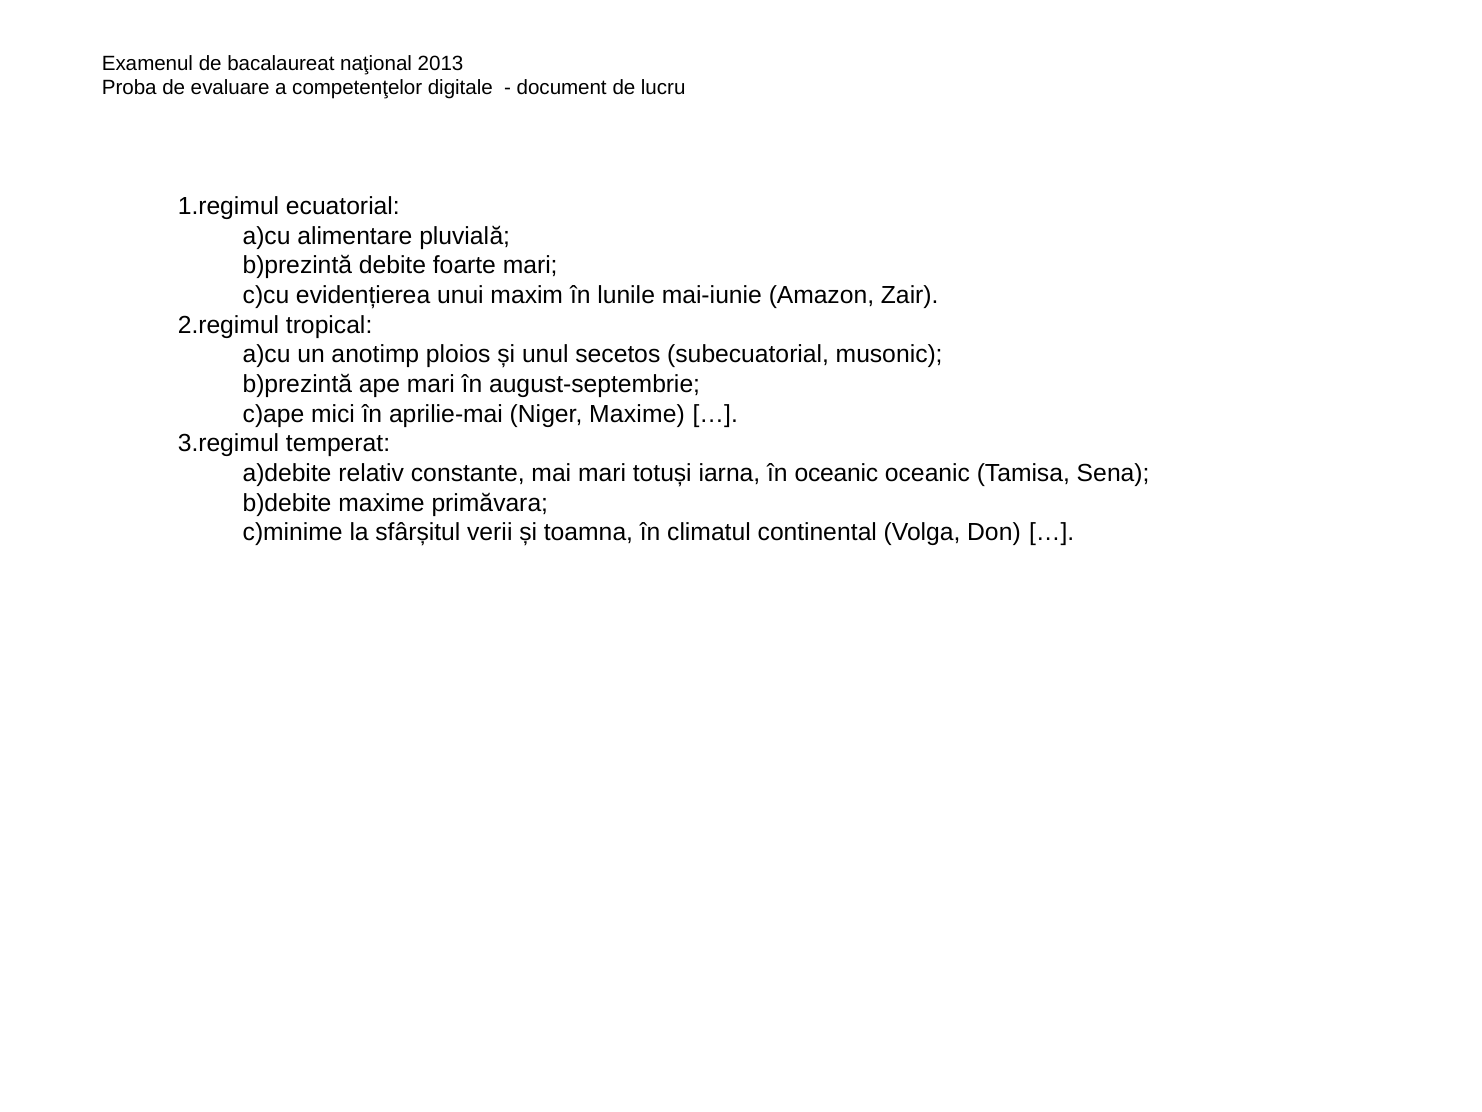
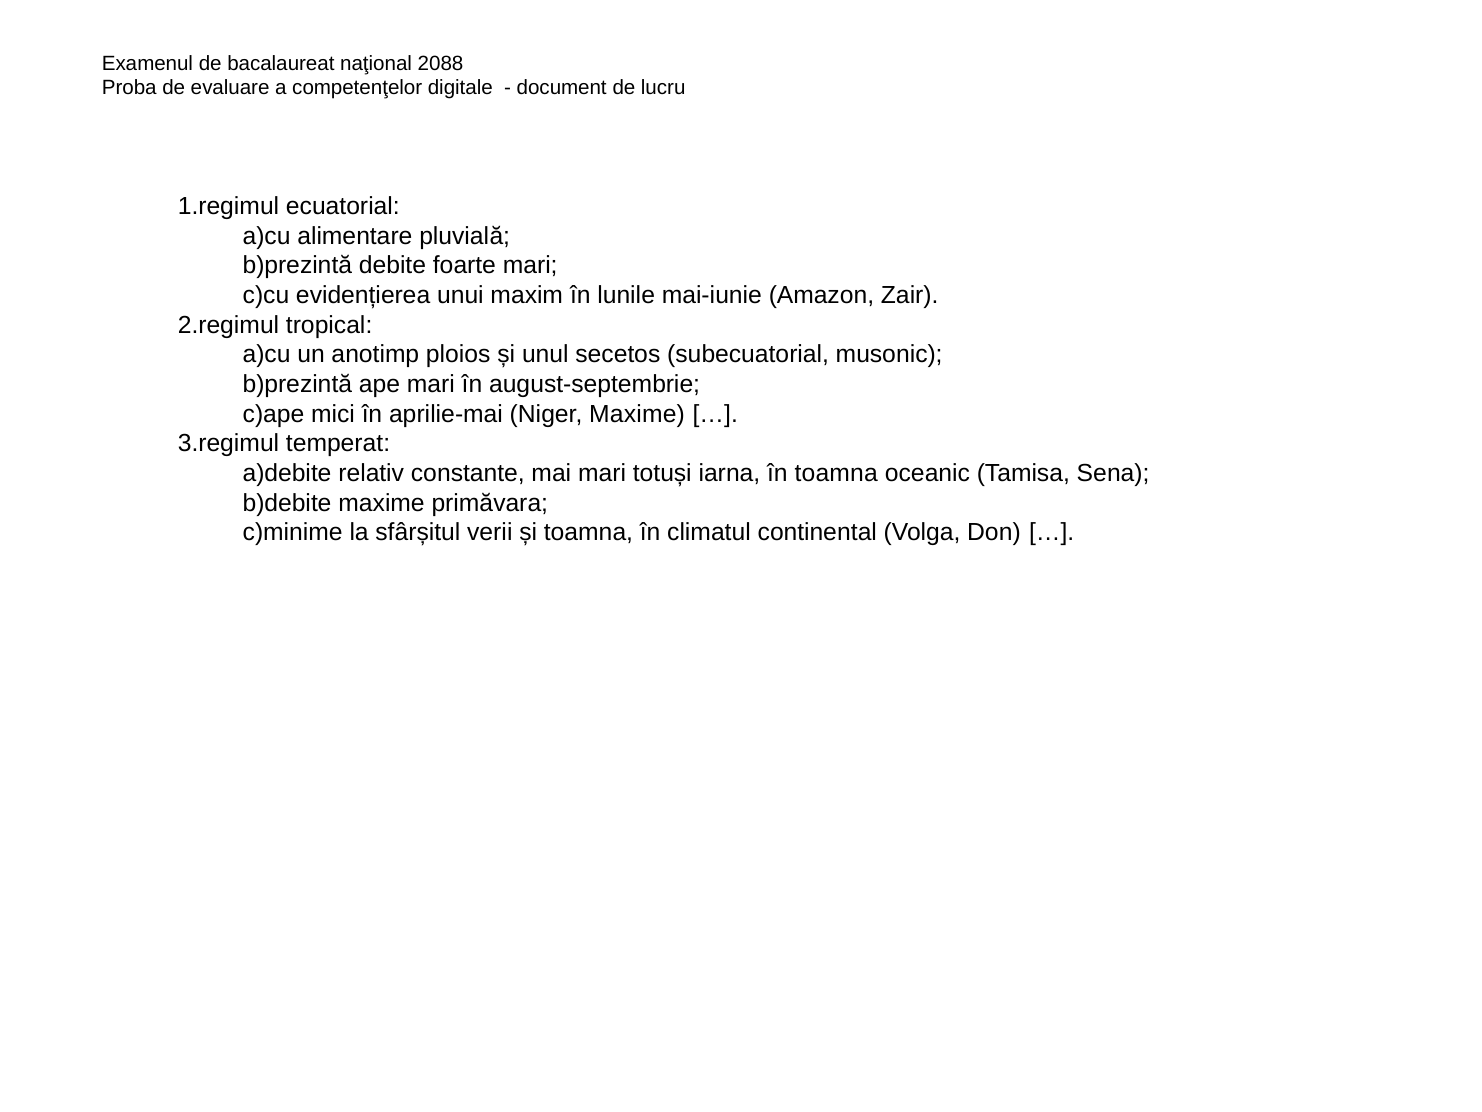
2013: 2013 -> 2088 (441, 63)
în oceanic: oceanic -> toamna (836, 473)
